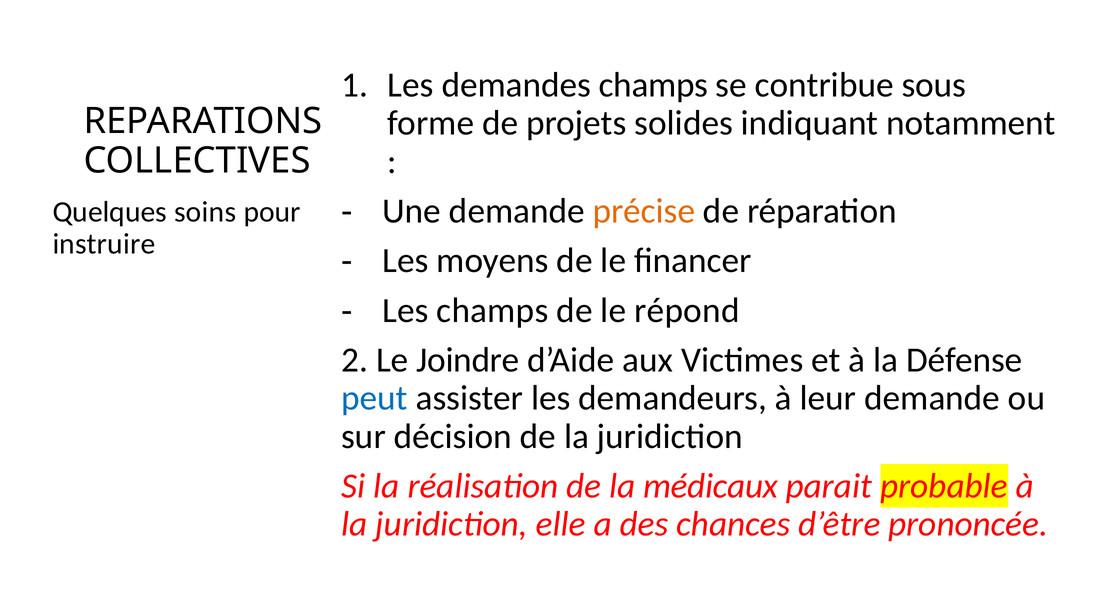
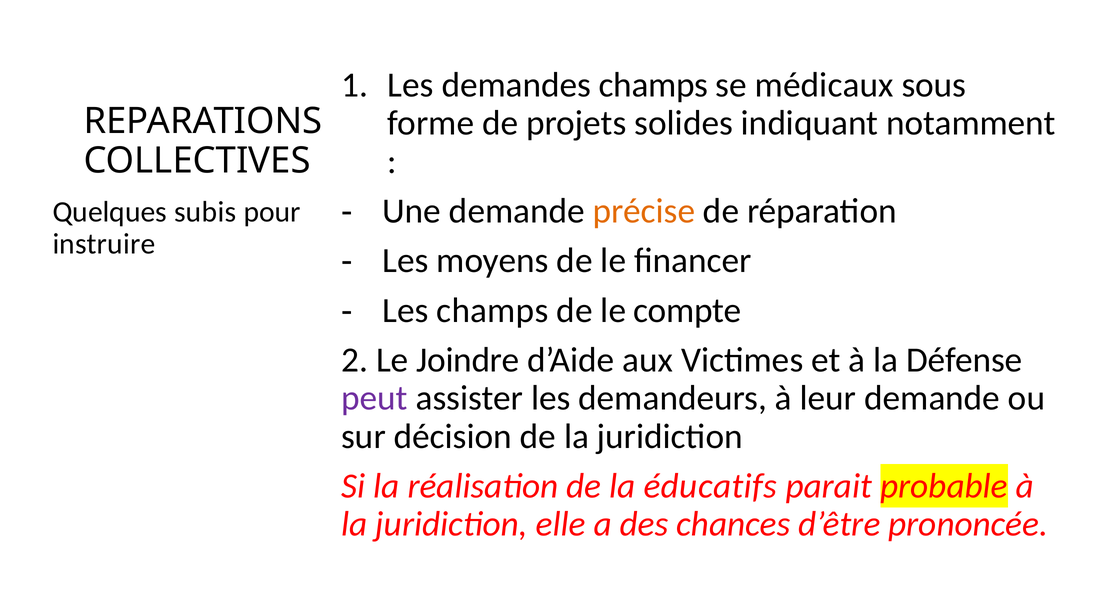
contribue: contribue -> médicaux (824, 85)
soins: soins -> subis (205, 212)
répond: répond -> compte (687, 310)
peut colour: blue -> purple (375, 398)
médicaux: médicaux -> éducatifs (710, 486)
